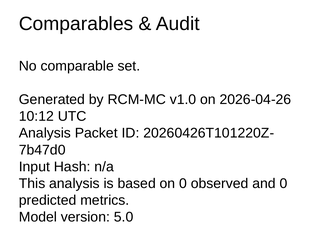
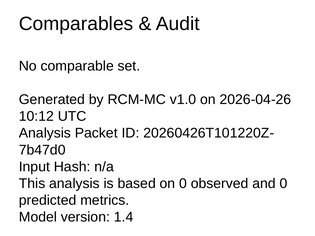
5.0: 5.0 -> 1.4 (124, 217)
